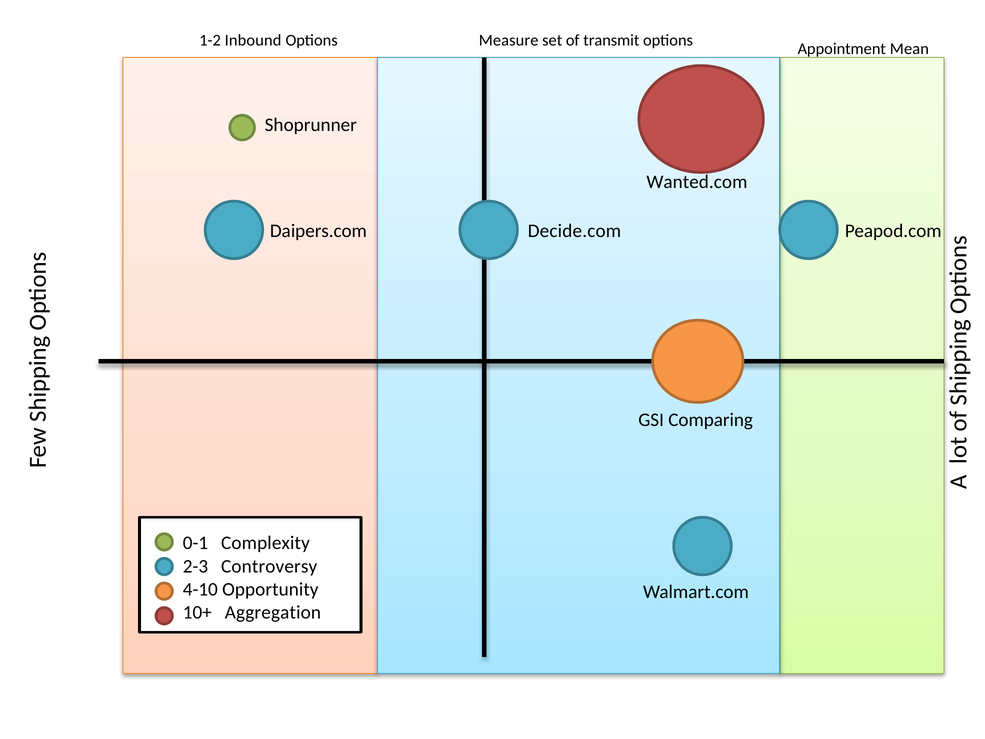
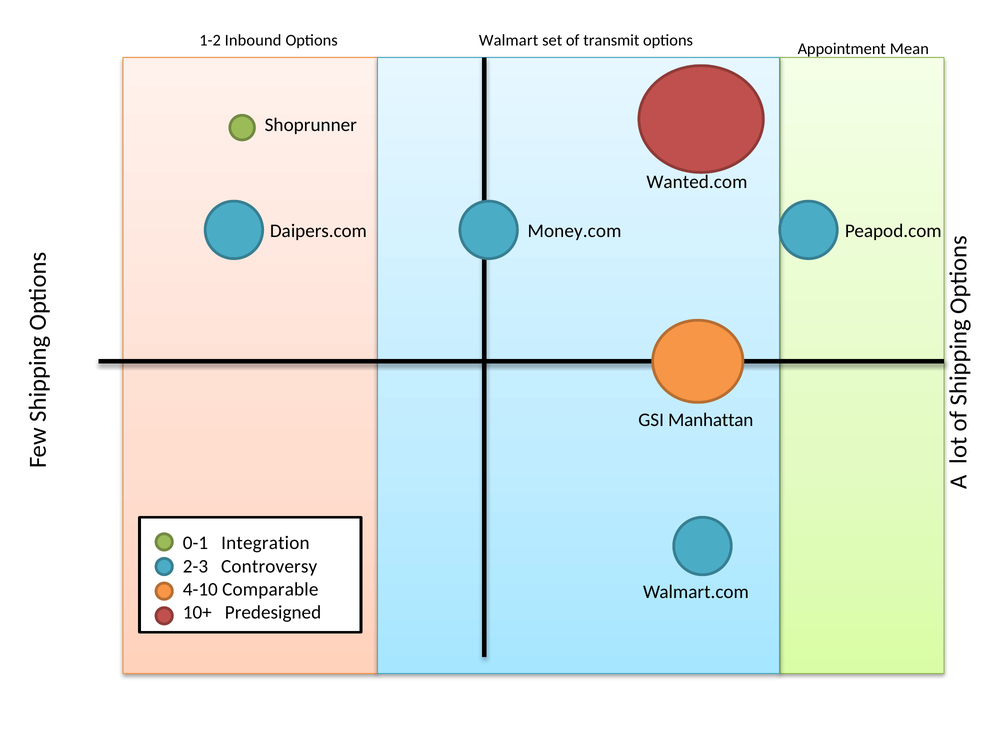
Measure: Measure -> Walmart (509, 40)
Decide.com: Decide.com -> Money.com (574, 231)
Comparing: Comparing -> Manhattan (711, 420)
Complexity: Complexity -> Integration (265, 543)
Opportunity: Opportunity -> Comparable (270, 589)
Aggregation: Aggregation -> Predesigned (273, 612)
